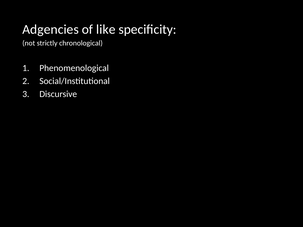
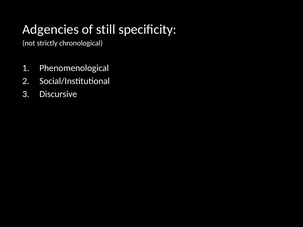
like: like -> still (106, 29)
